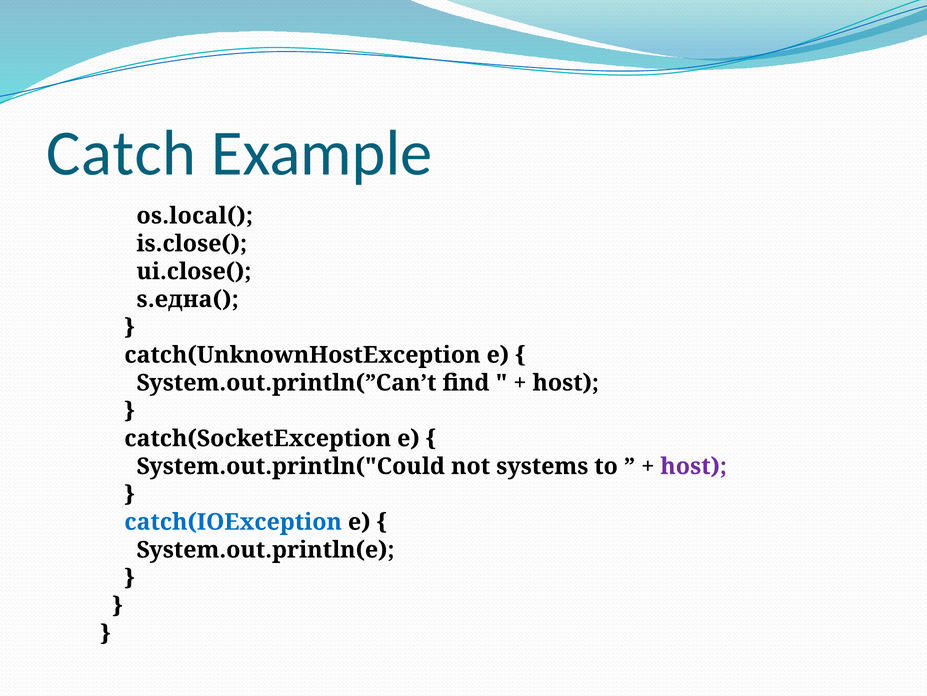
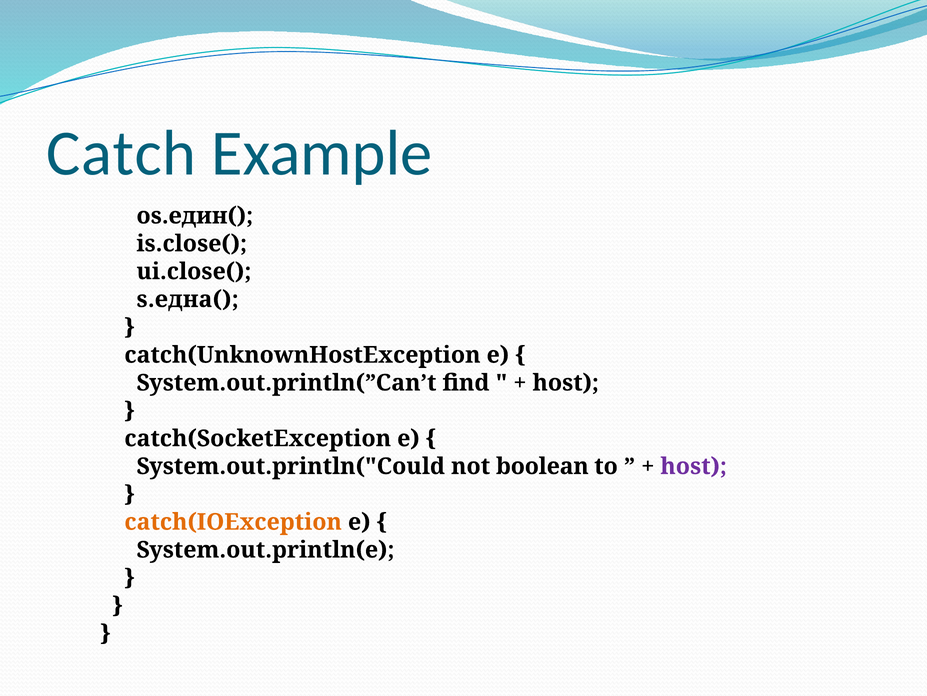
os.local(: os.local( -> os.един( (195, 216)
systems: systems -> boolean (542, 466)
catch(IOException colour: blue -> orange (233, 522)
